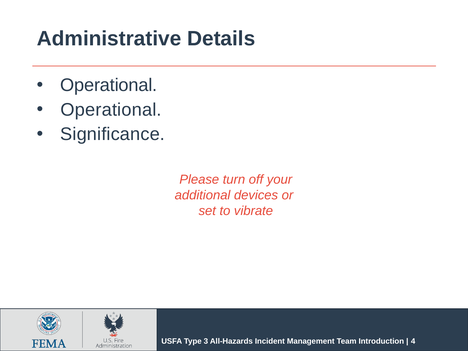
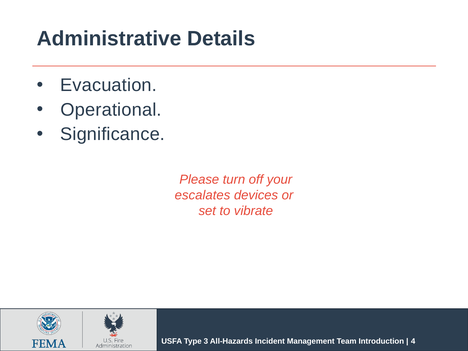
Operational: Operational -> Evacuation (109, 85)
additional: additional -> escalates (203, 195)
